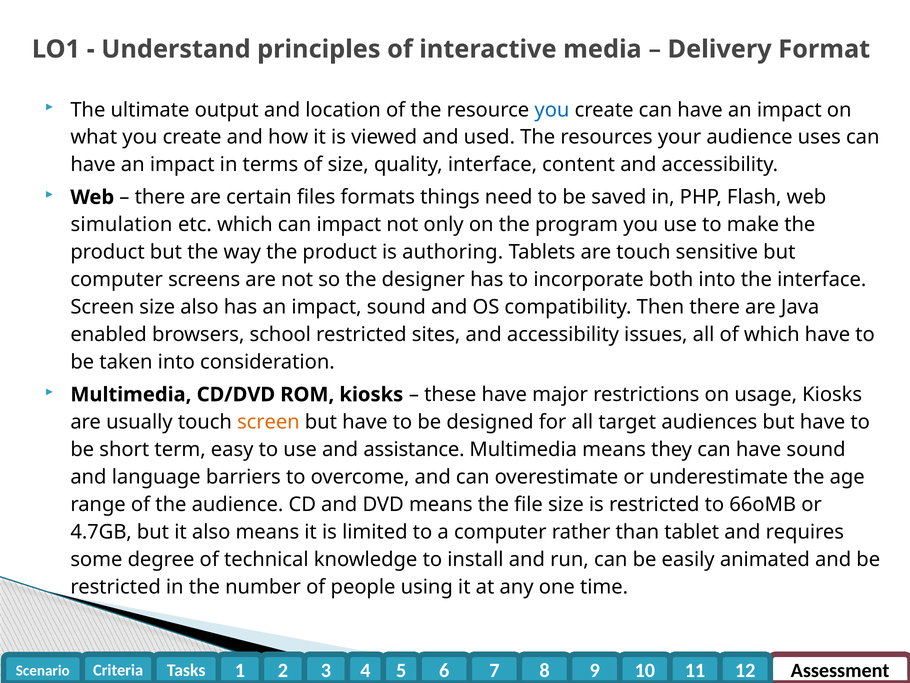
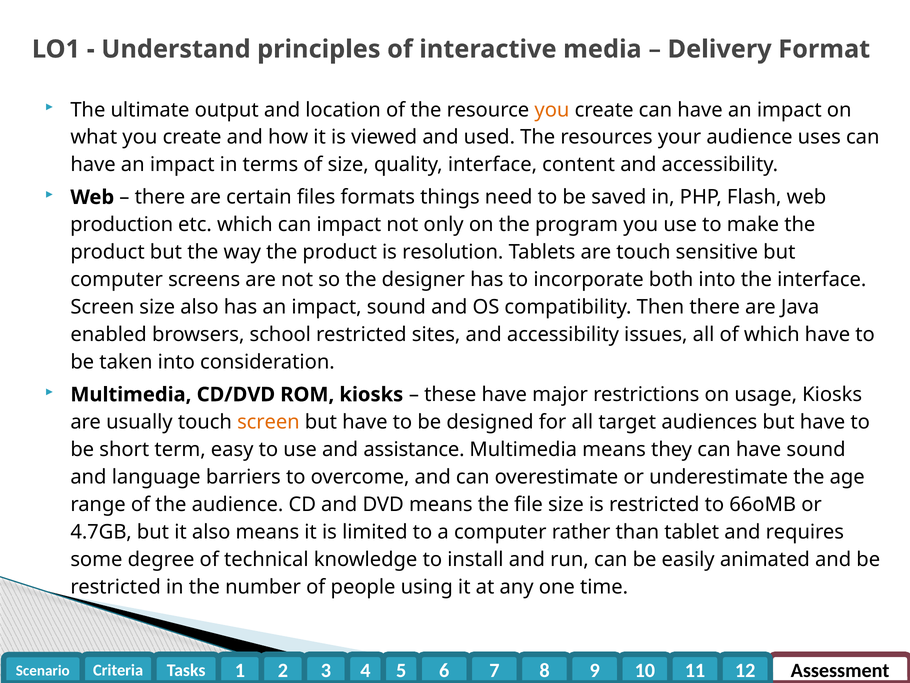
you colour: blue -> orange (552, 110)
simulation: simulation -> production (122, 225)
authoring: authoring -> resolution (453, 252)
